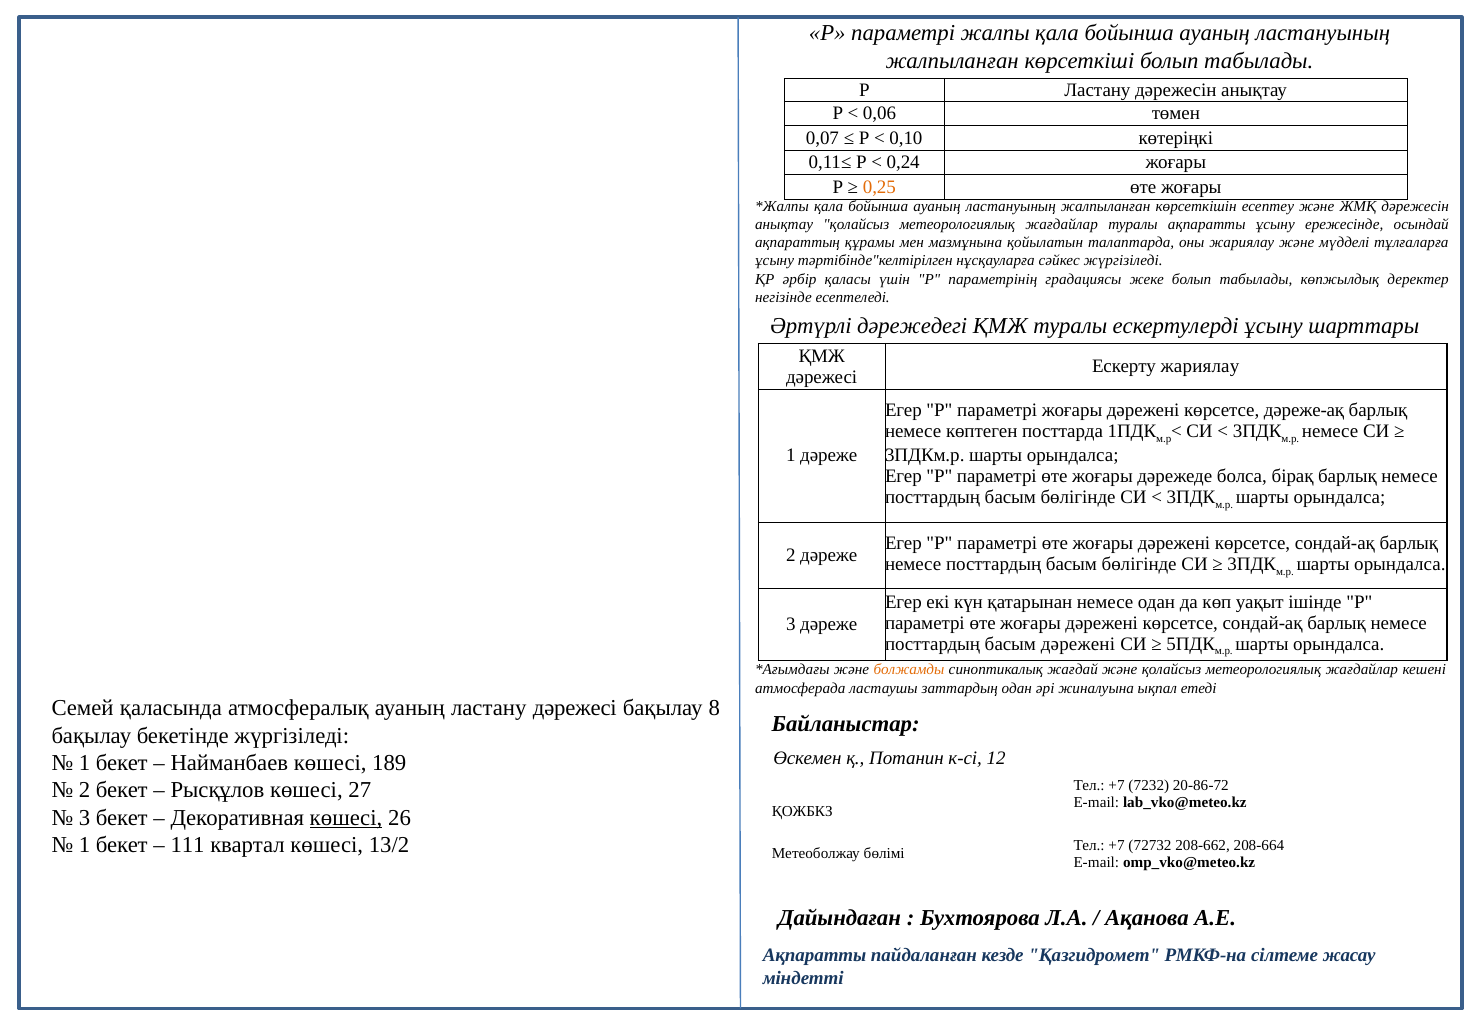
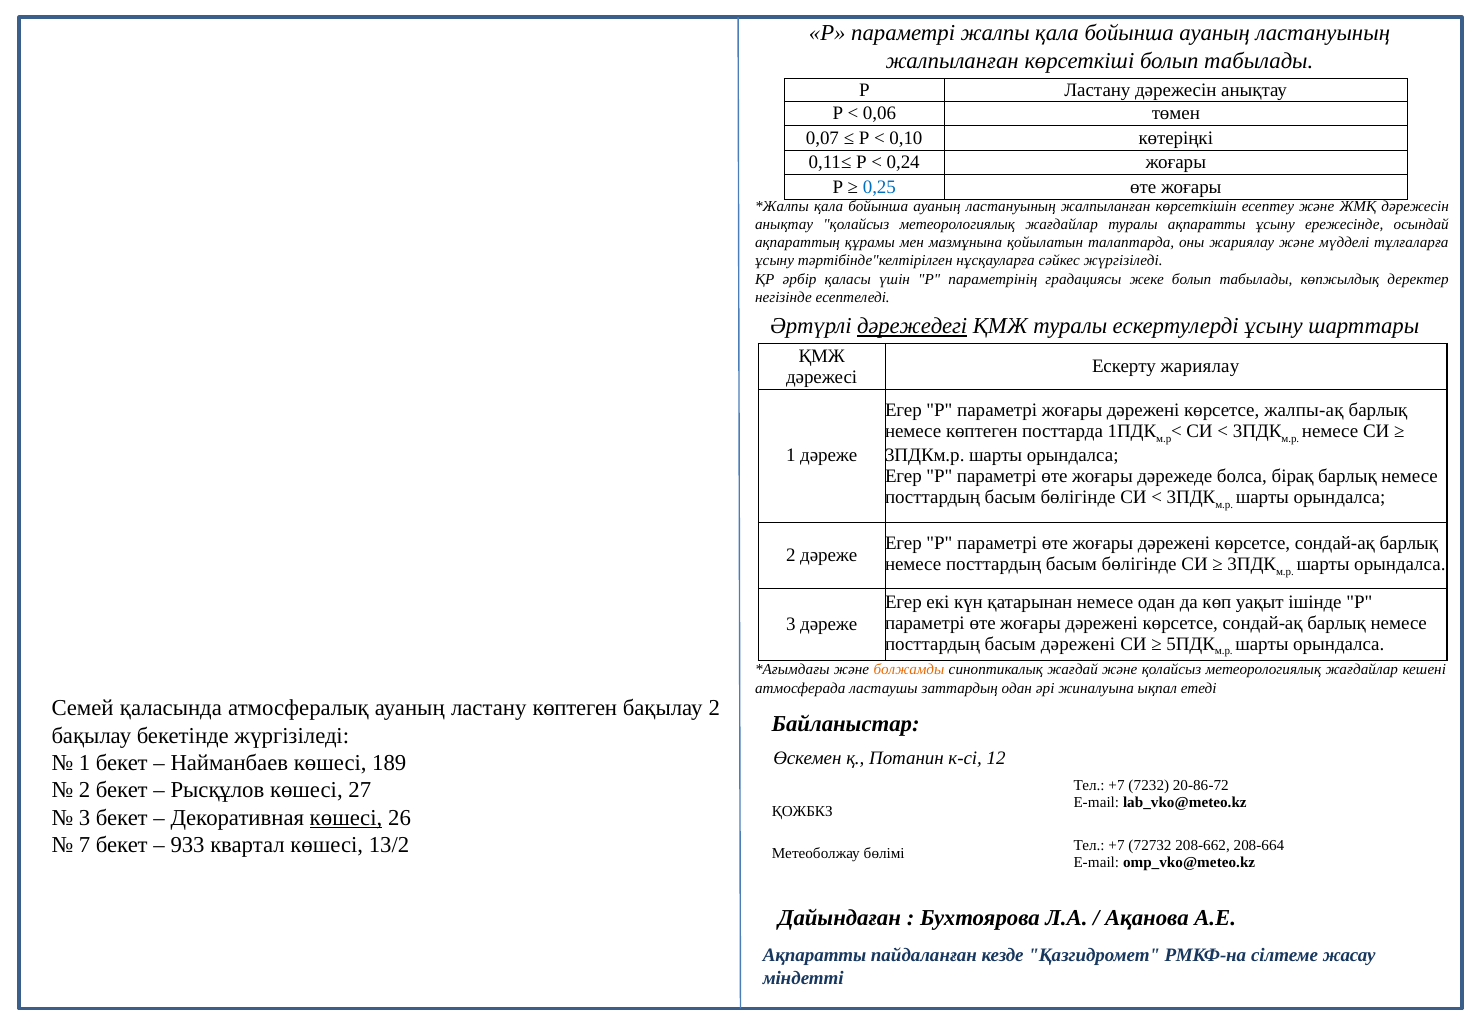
0,25 colour: orange -> blue (879, 187)
дәрежедегі underline: none -> present (912, 326)
дәреже-ақ: дәреже-ақ -> жалпы-ақ (1304, 410)
ластану дәрежесі: дәрежесі -> көптеген (575, 708)
бақылау 8: 8 -> 2 (714, 708)
1: 1 -> 7 (85, 844)
111: 111 -> 933 (188, 844)
